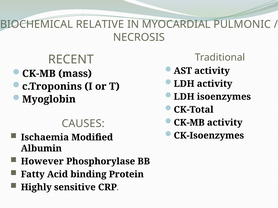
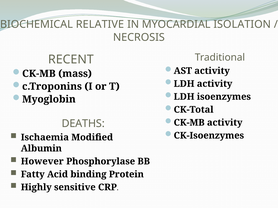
PULMONIC: PULMONIC -> ISOLATION (242, 24)
CAUSES: CAUSES -> DEATHS (83, 124)
